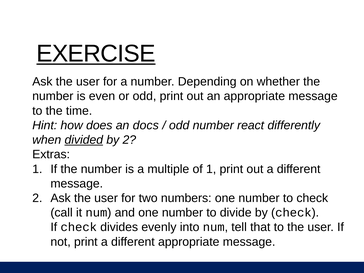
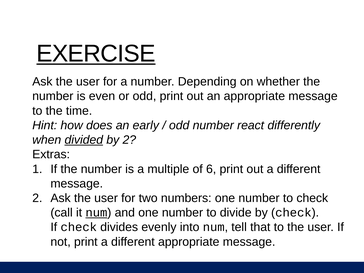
docs: docs -> early (146, 125)
of 1: 1 -> 6 (211, 169)
num underline: none -> present (96, 213)
